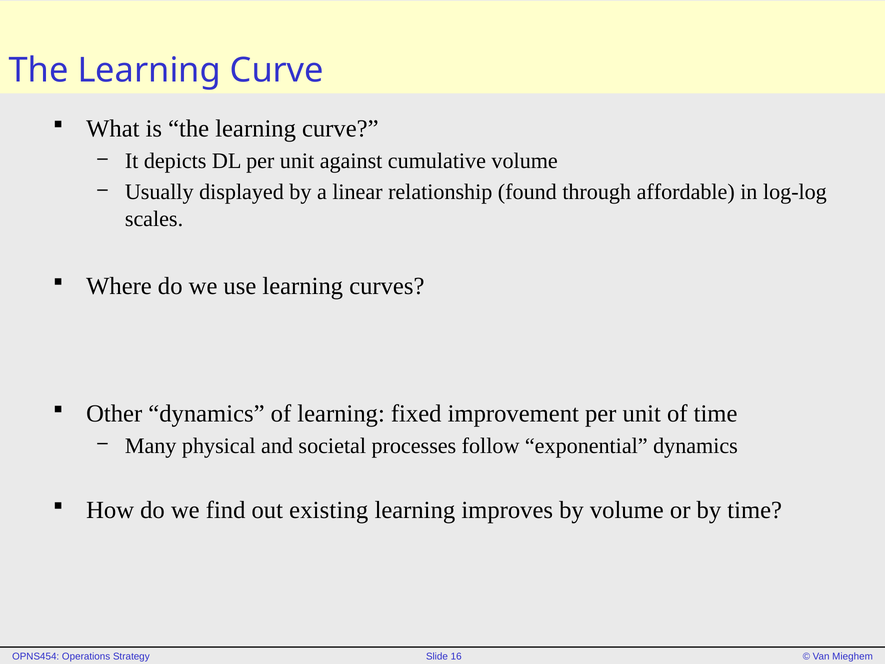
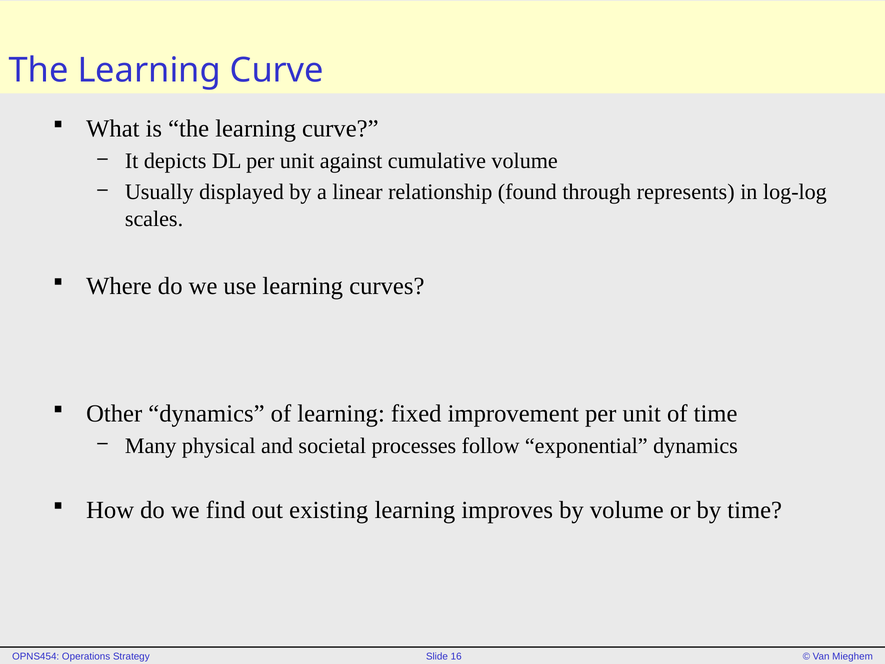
affordable: affordable -> represents (686, 192)
